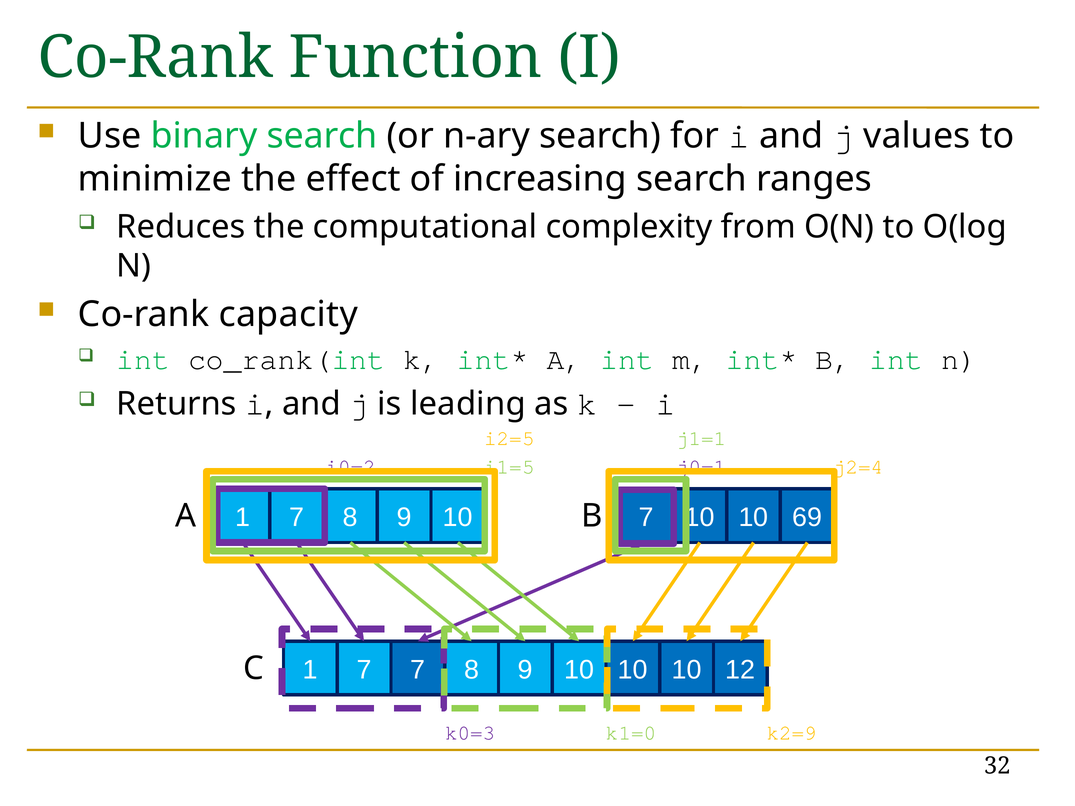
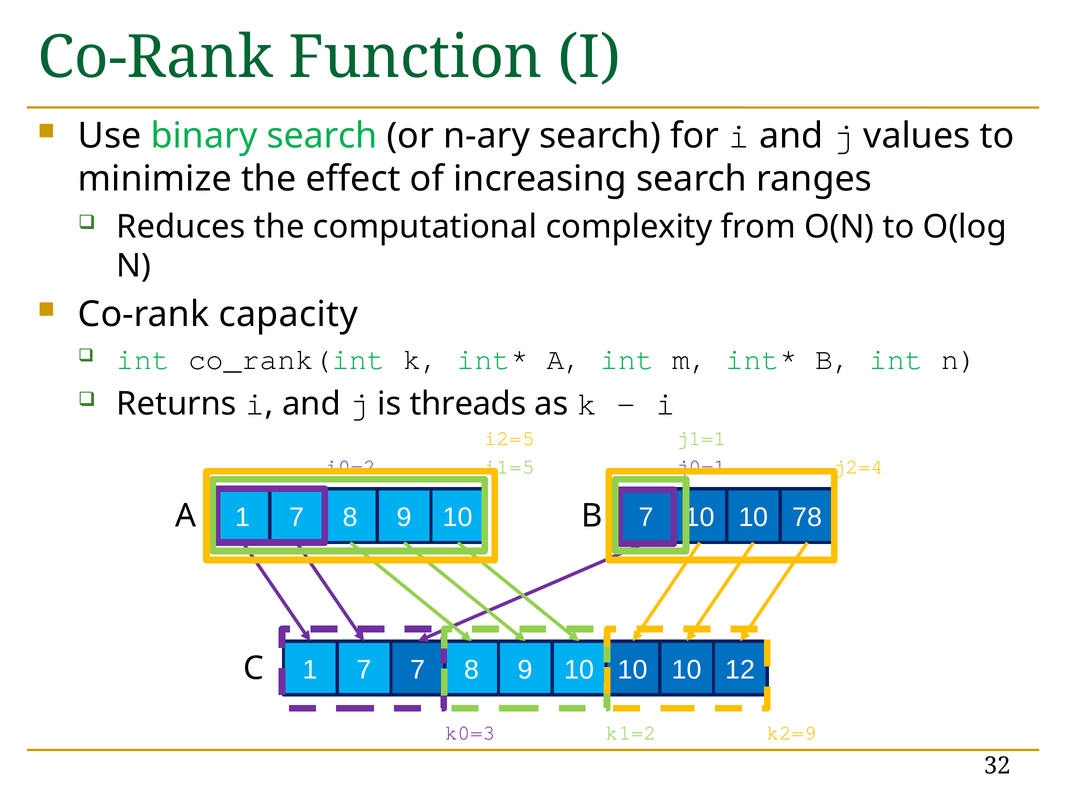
leading: leading -> threads (468, 404)
69: 69 -> 78 (807, 518)
k1=0: k1=0 -> k1=2 (631, 733)
